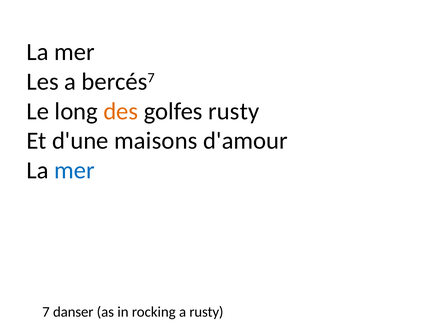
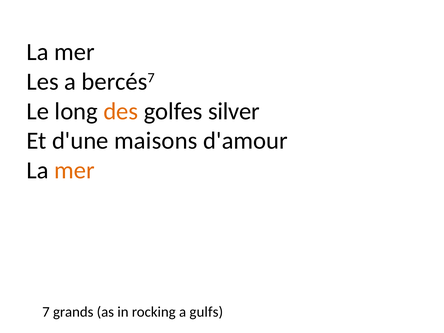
golfes rusty: rusty -> silver (234, 111)
mer colour: blue -> orange (74, 170)
danser: danser -> grands (73, 312)
a rusty: rusty -> gulfs (206, 312)
